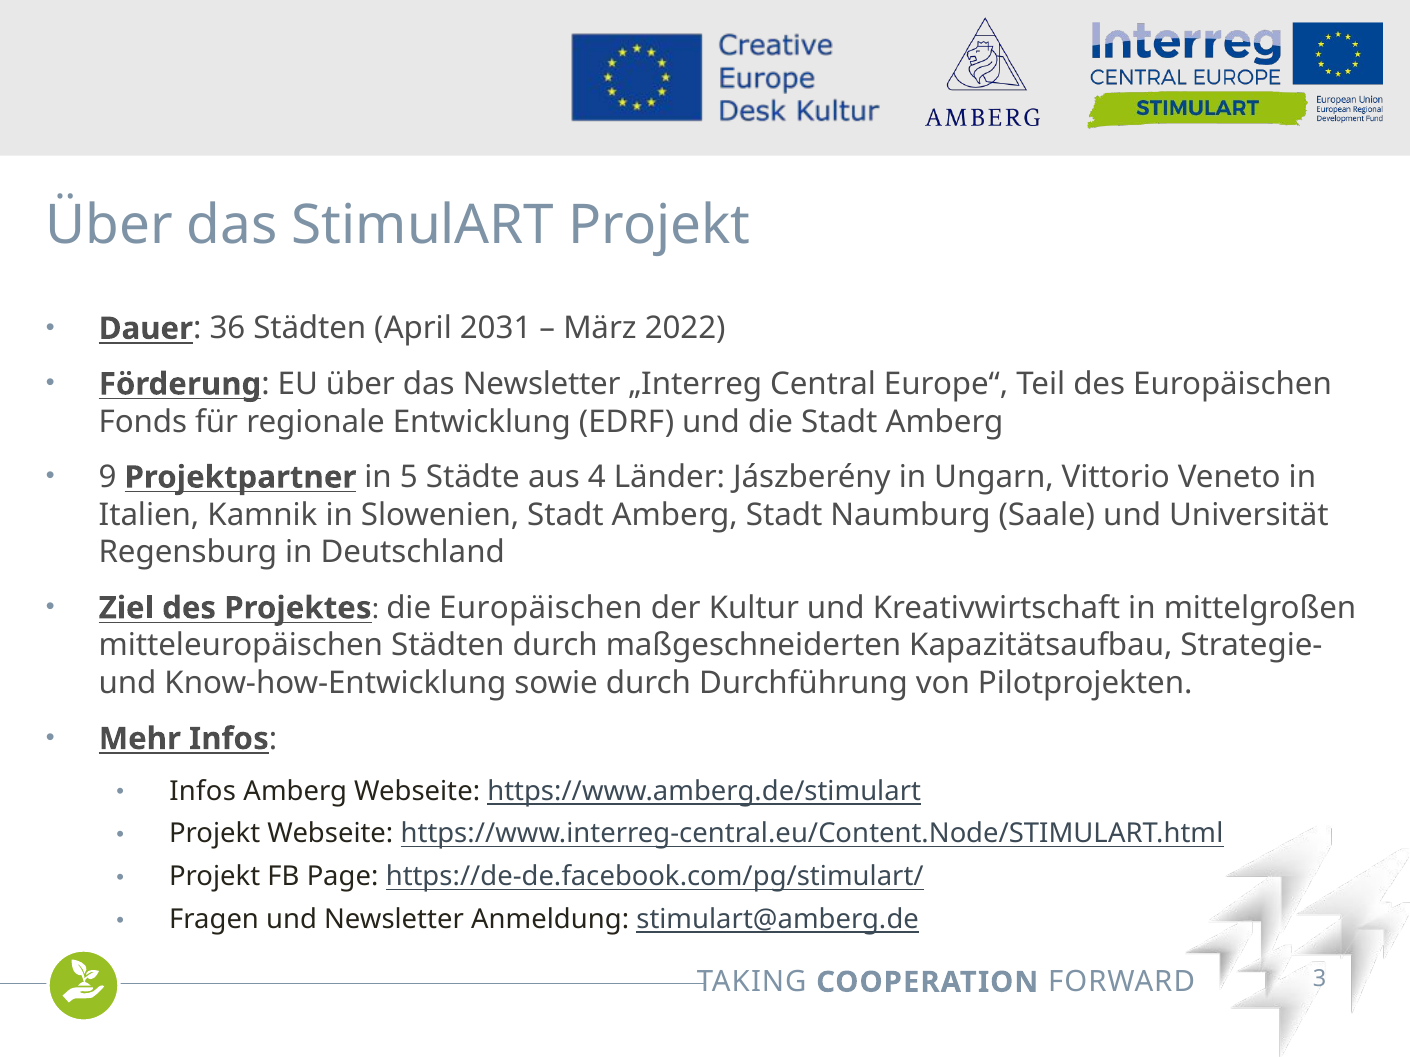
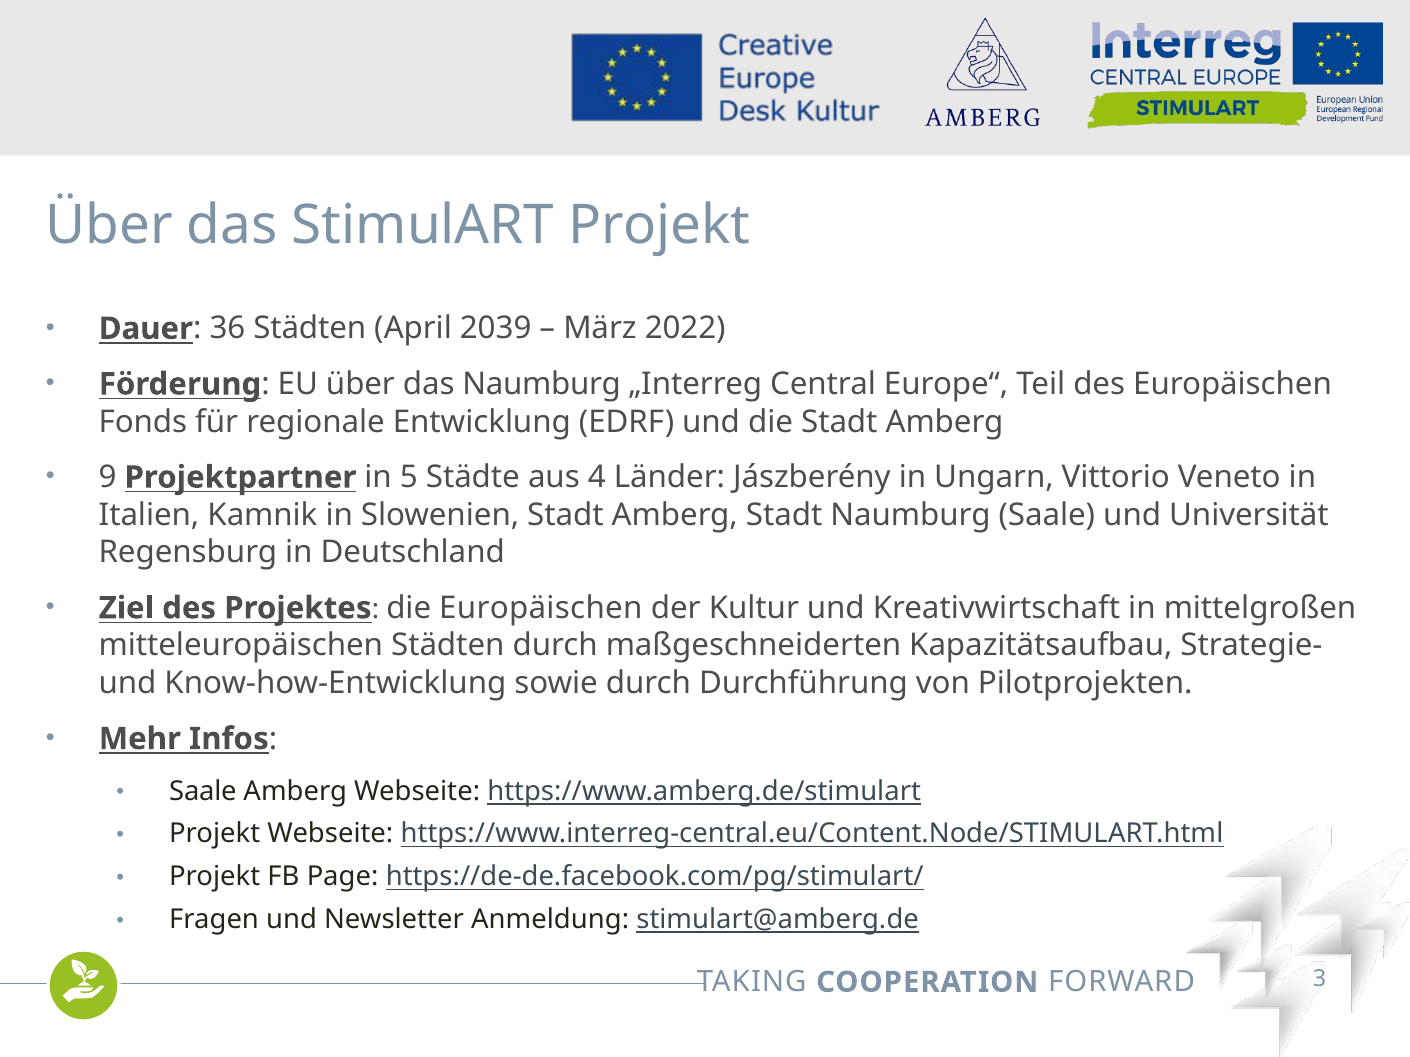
2031: 2031 -> 2039 (496, 329)
das Newsletter: Newsletter -> Naumburg (542, 384)
Infos: Infos -> Saale (203, 791)
